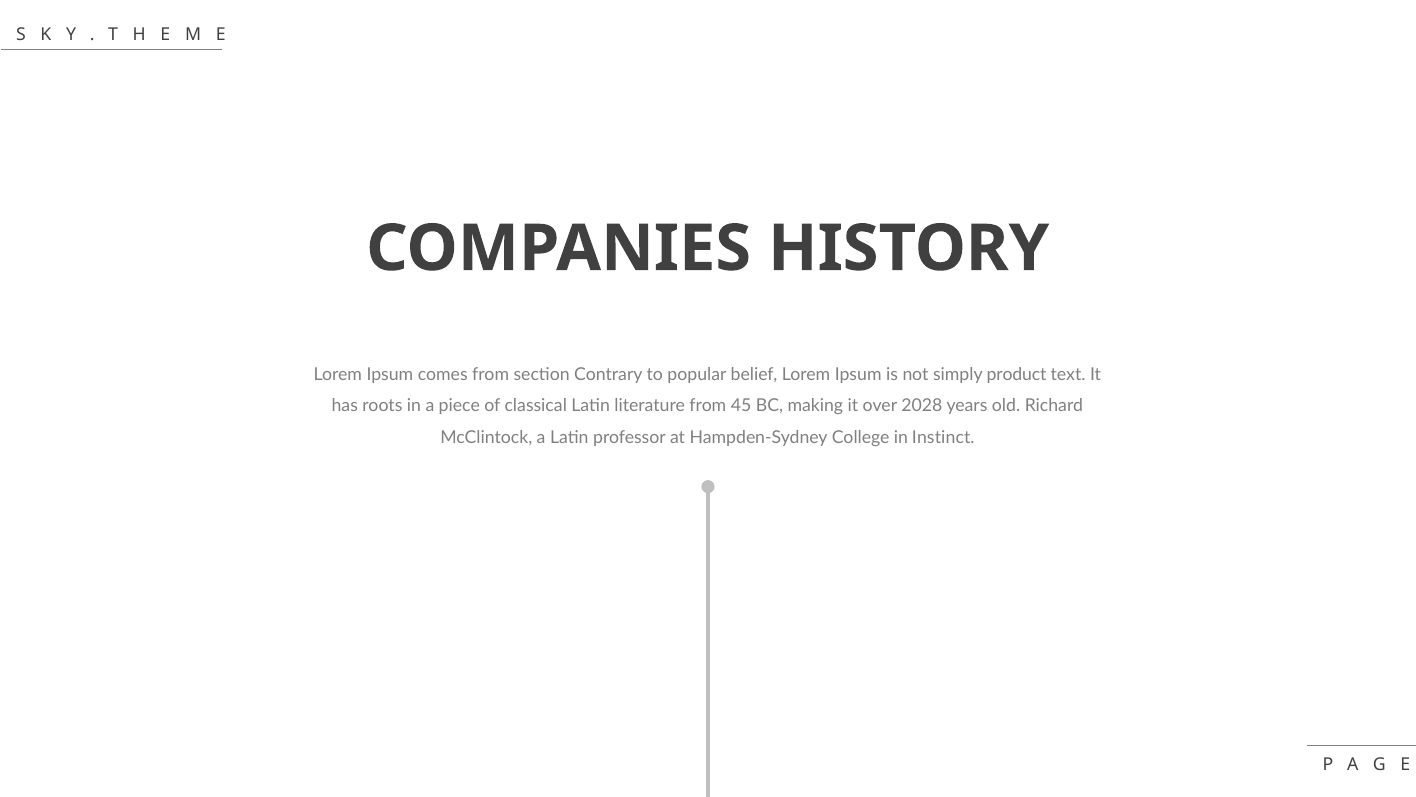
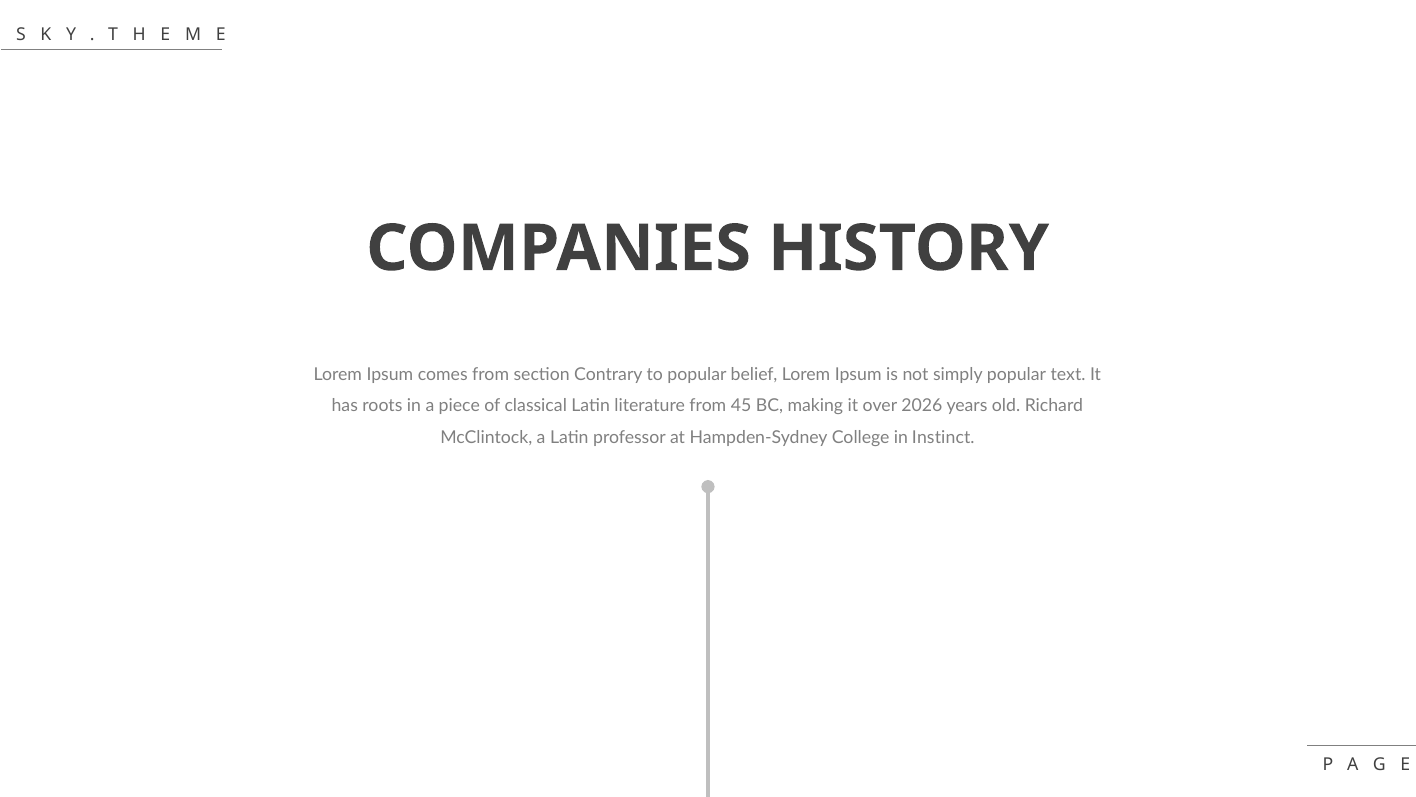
simply product: product -> popular (1016, 374)
2028: 2028 -> 2026 (922, 406)
